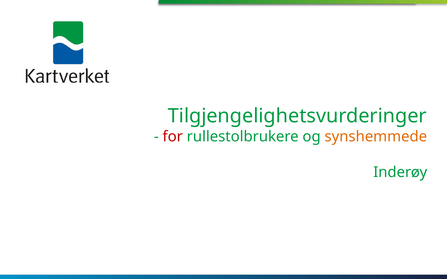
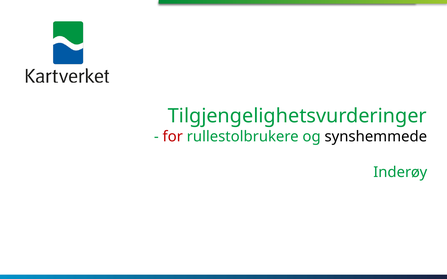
synshemmede colour: orange -> black (376, 137)
